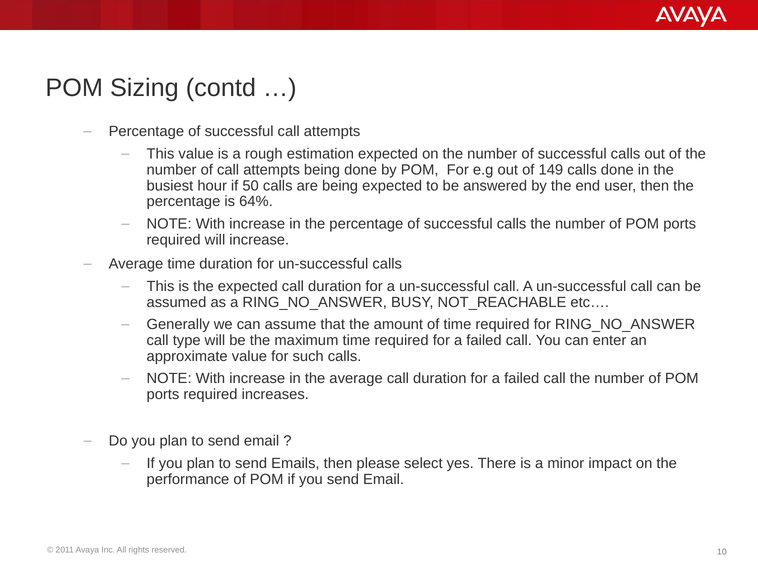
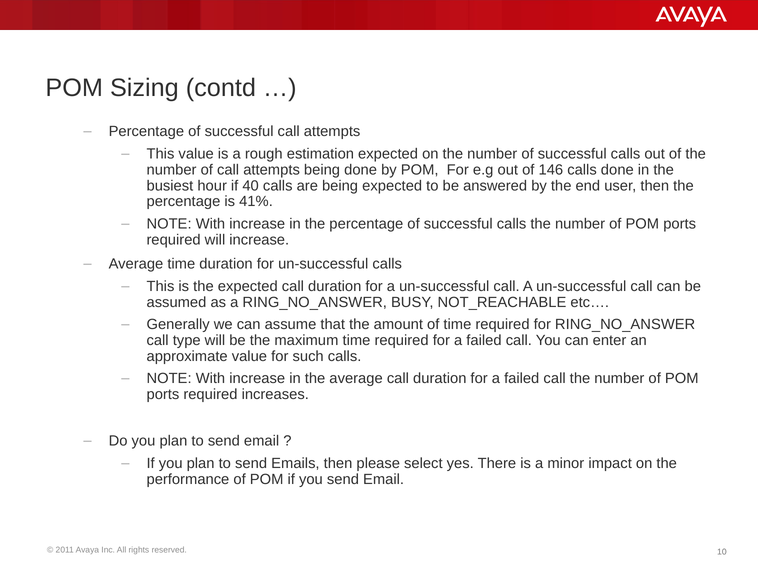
149: 149 -> 146 (551, 170)
50: 50 -> 40 (251, 186)
64%: 64% -> 41% (256, 202)
